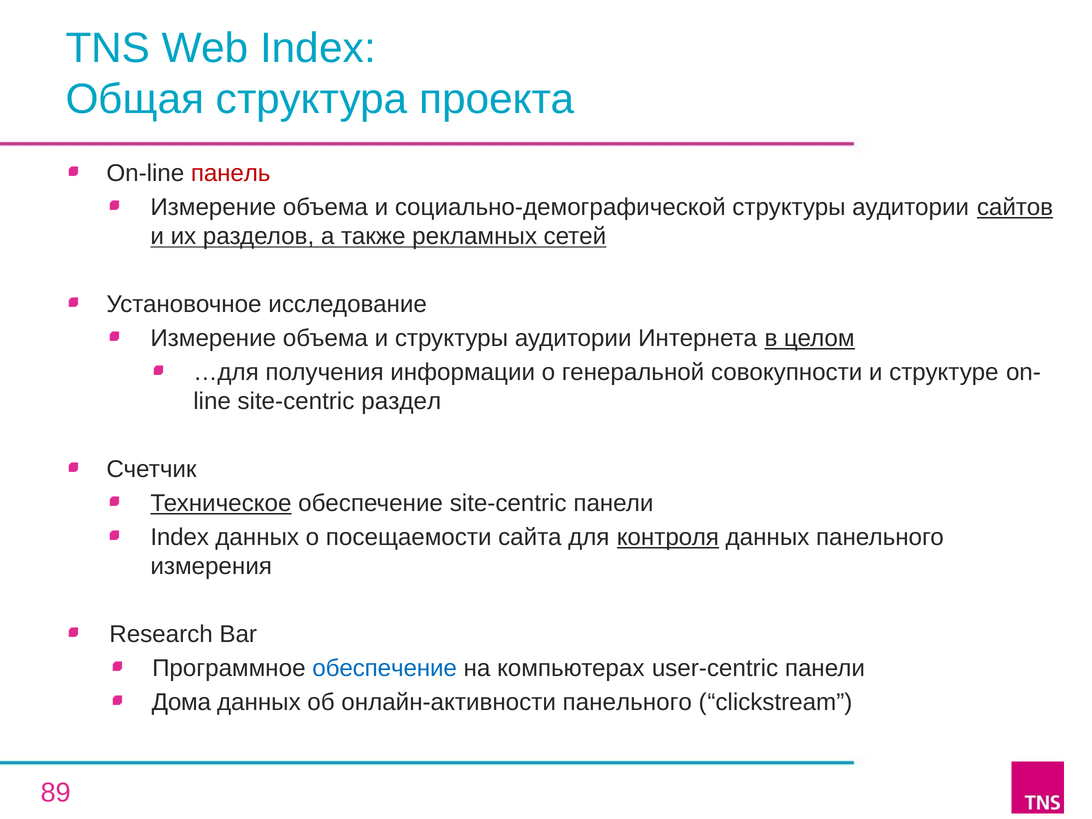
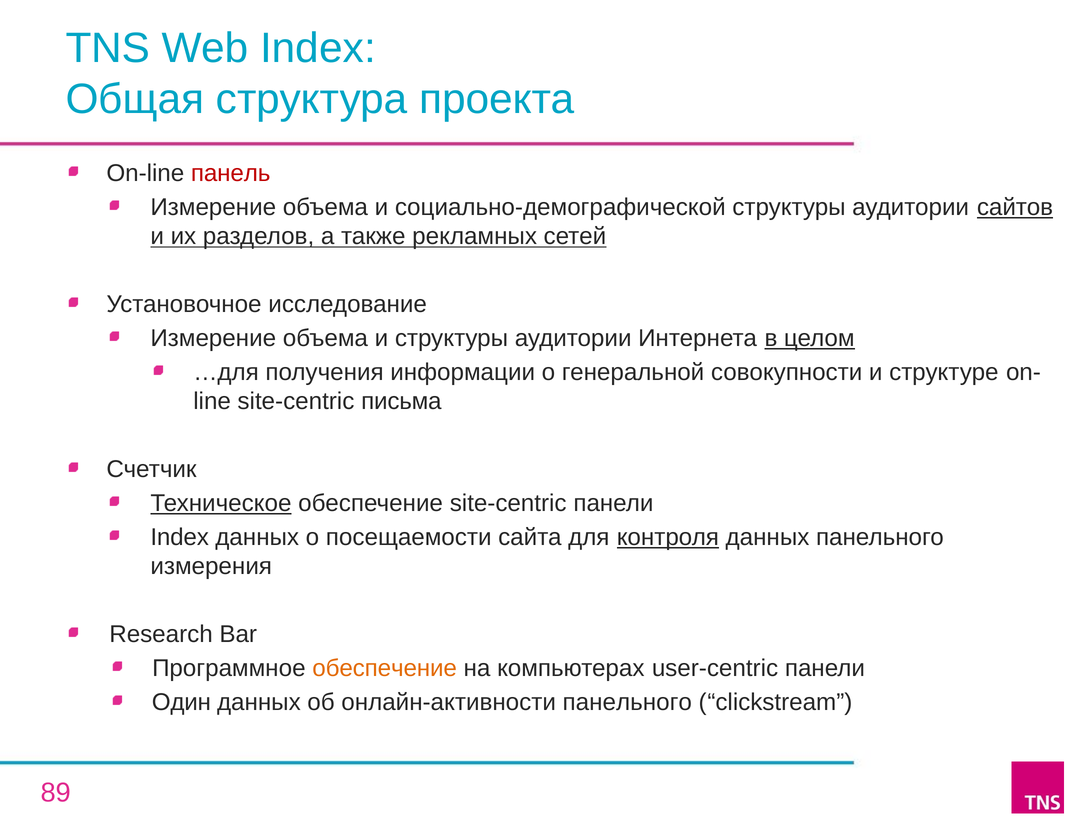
раздел: раздел -> письма (401, 401)
обеспечение colour: blue -> orange (385, 668)
Дома: Дома -> Один (181, 702)
